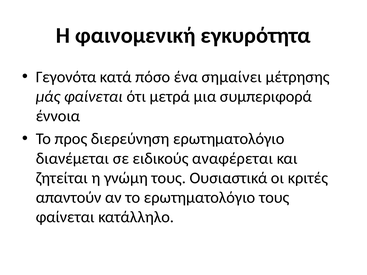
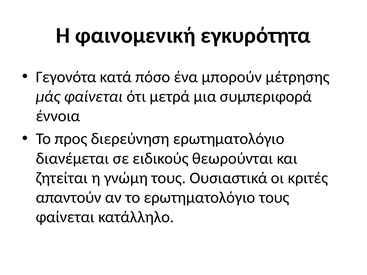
σημαίνει: σημαίνει -> μπορούν (232, 77)
αναφέρεται: αναφέρεται -> θεωρούνται (233, 159)
